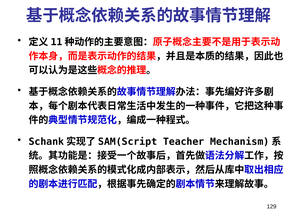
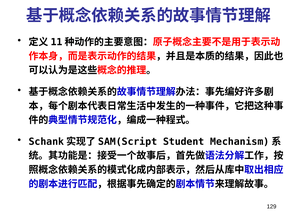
Teacher: Teacher -> Student (184, 141)
